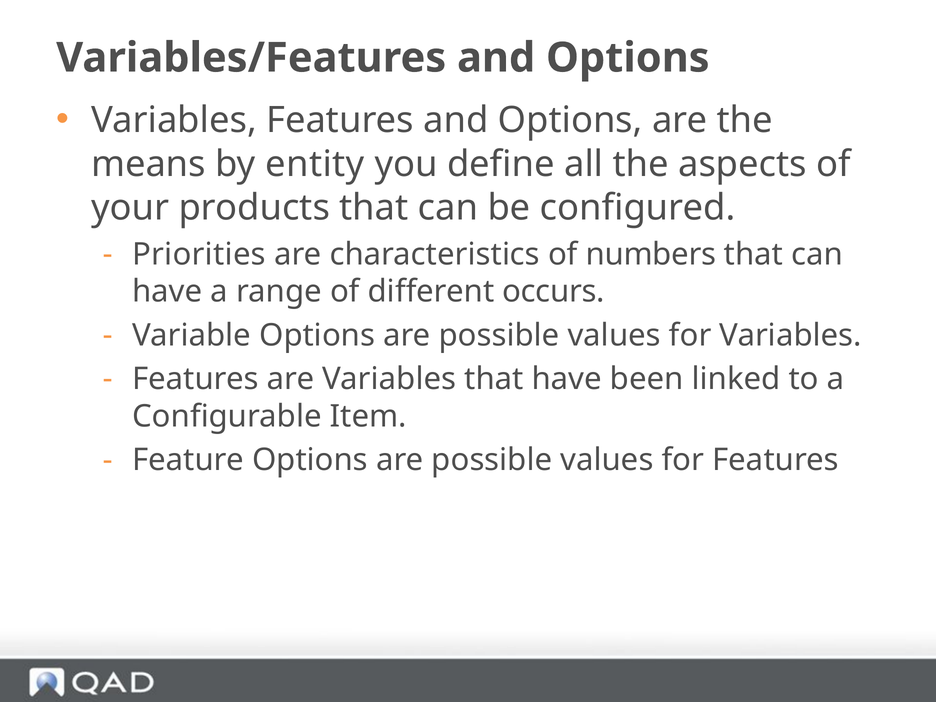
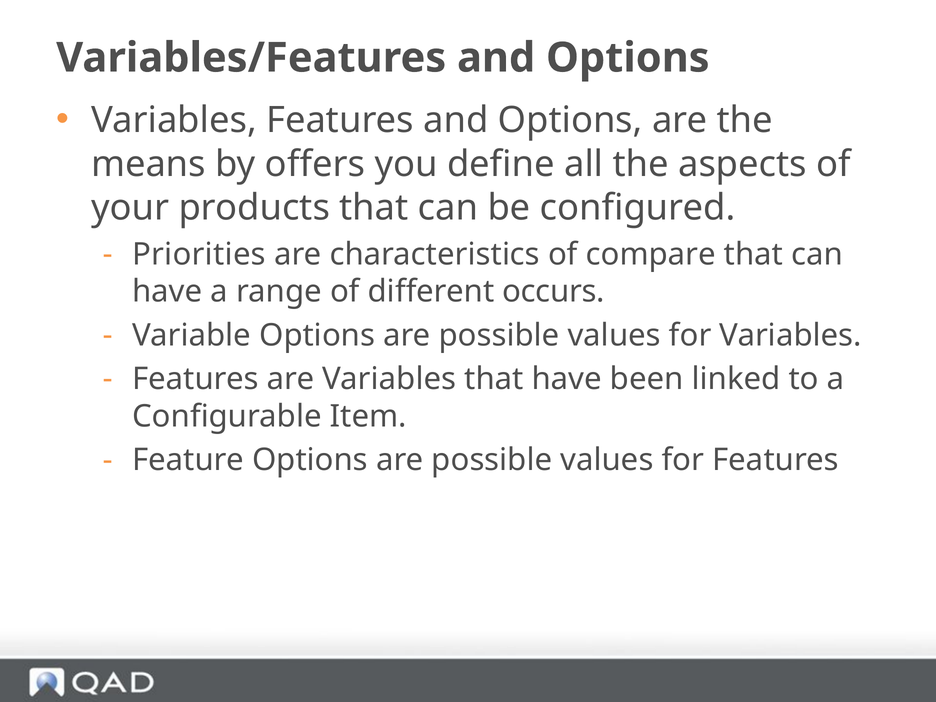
entity: entity -> offers (315, 164)
numbers: numbers -> compare (651, 254)
